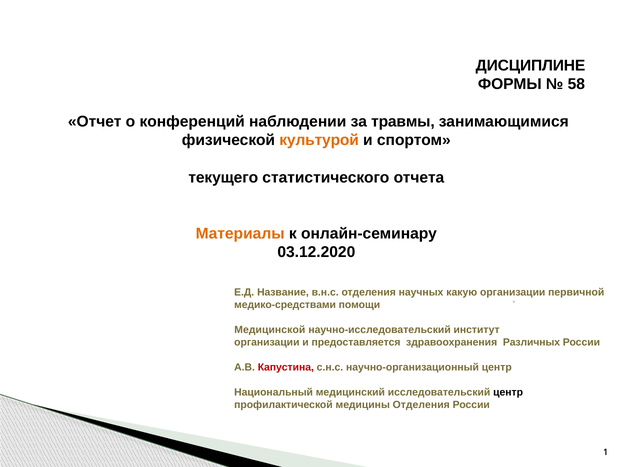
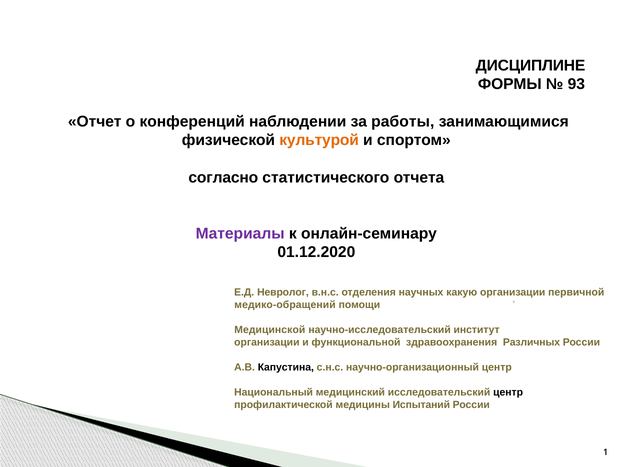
58: 58 -> 93 (576, 84)
травмы: травмы -> работы (403, 122)
текущего: текущего -> согласно (223, 178)
Материалы colour: orange -> purple (240, 234)
03.12.2020: 03.12.2020 -> 01.12.2020 (316, 252)
Название: Название -> Невролог (283, 293)
медико-средствами: медико-средствами -> медико-обращений (285, 305)
предоставляется: предоставляется -> функциональной (356, 343)
Капустина colour: red -> black (286, 367)
медицины Отделения: Отделения -> Испытаний (421, 405)
